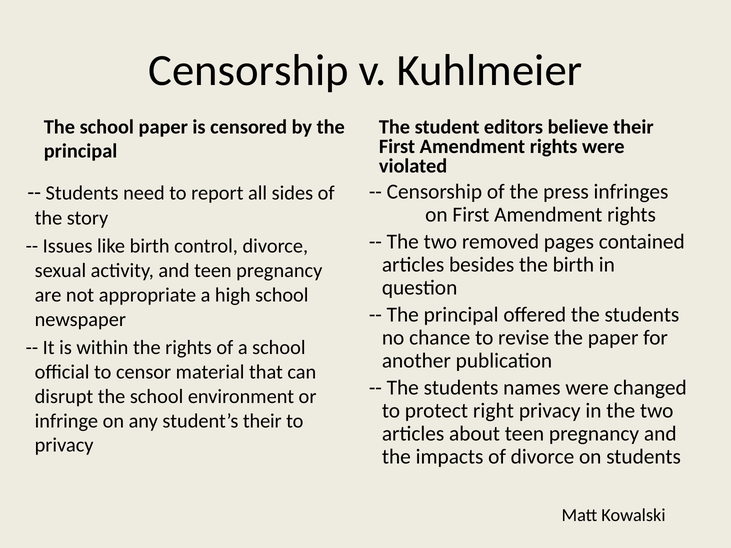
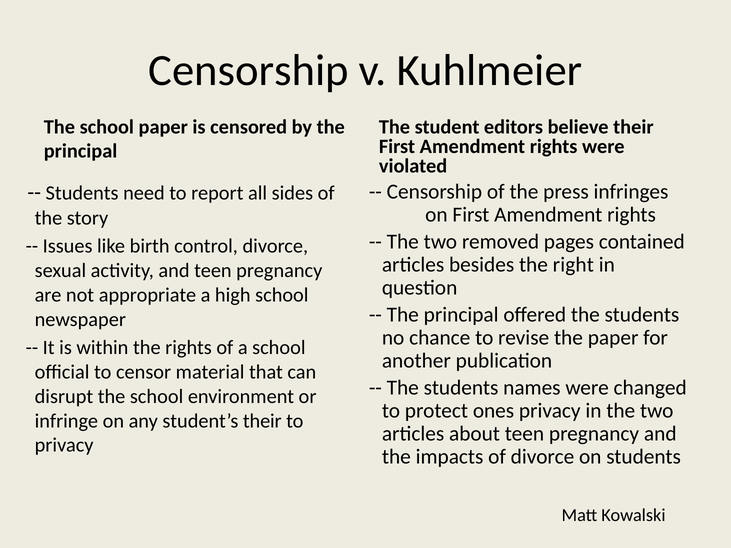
the birth: birth -> right (573, 265)
right: right -> ones (494, 411)
